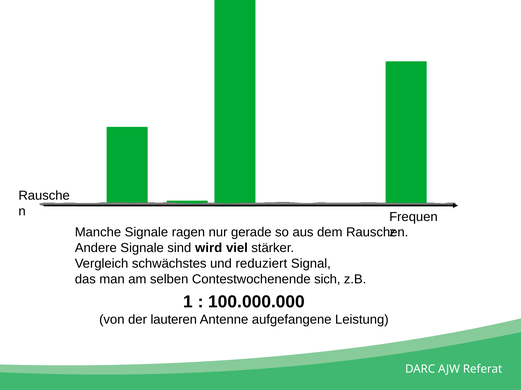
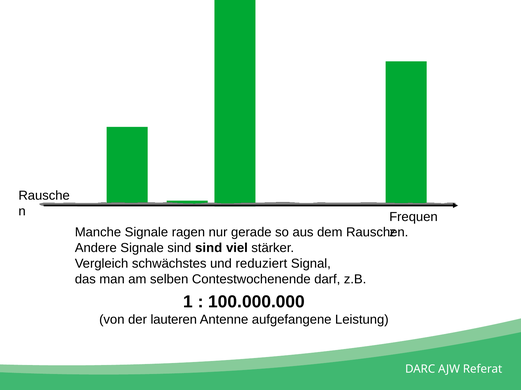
sind wird: wird -> sind (209, 248)
sich: sich -> darf (327, 280)
